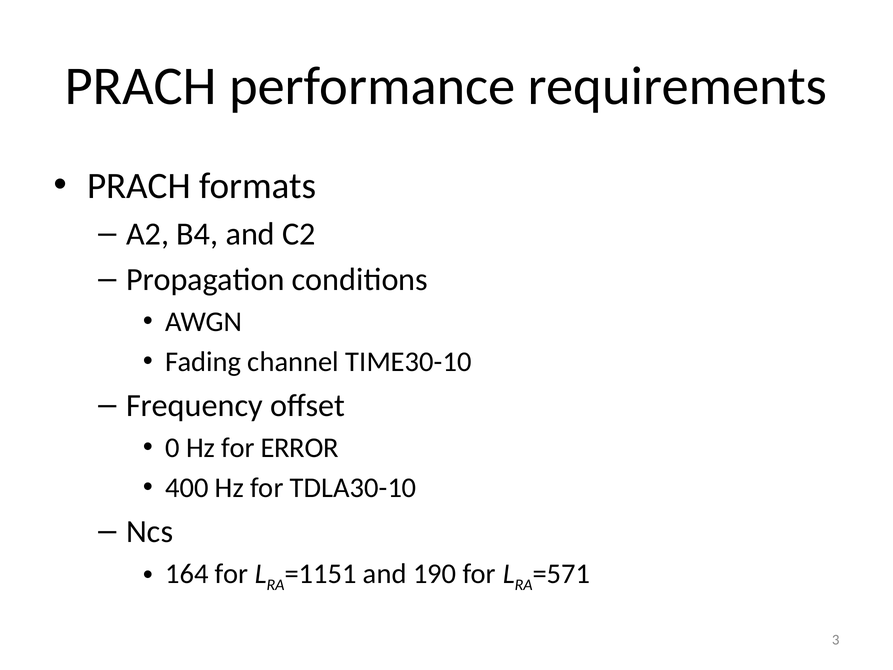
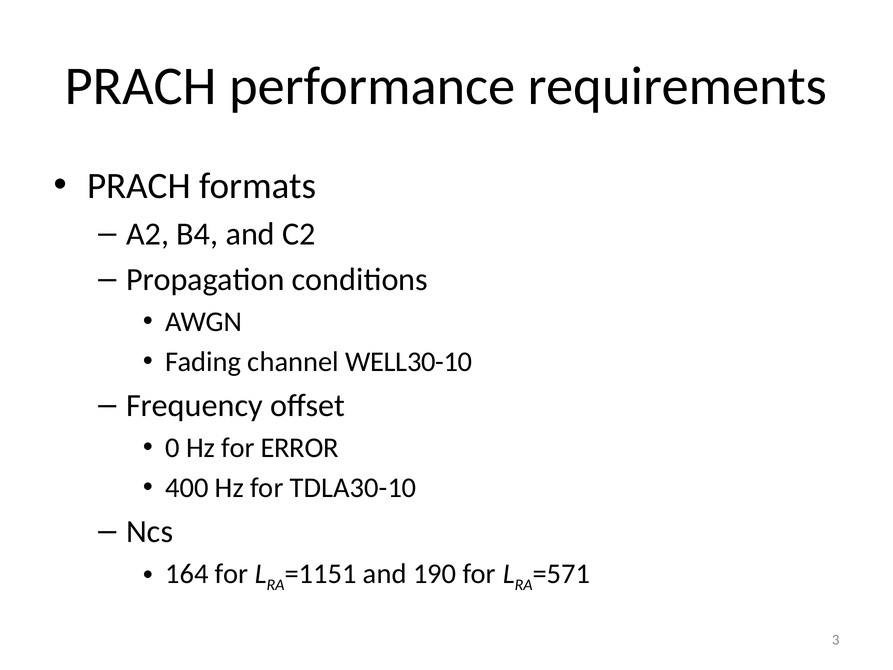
TIME30-10: TIME30-10 -> WELL30-10 (409, 362)
